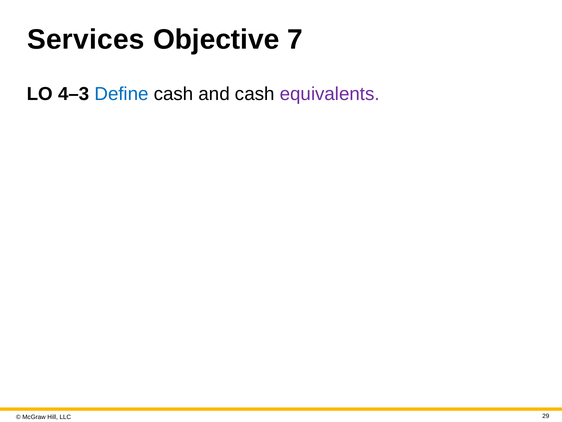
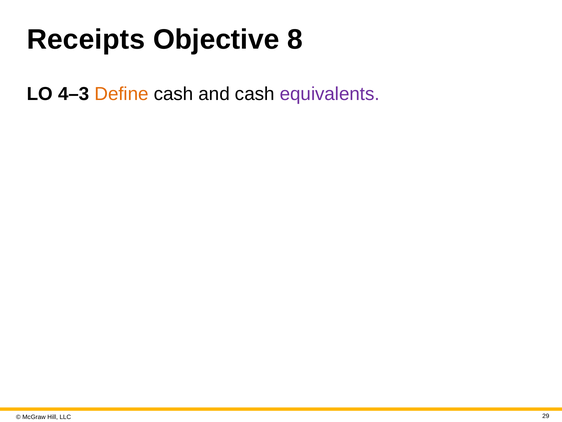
Services: Services -> Receipts (86, 39)
7: 7 -> 8 (295, 39)
Define colour: blue -> orange (122, 94)
